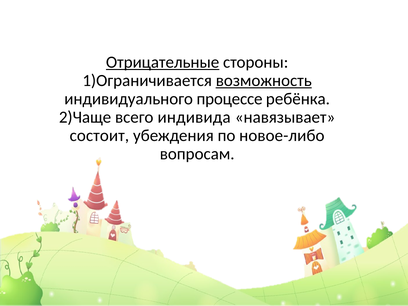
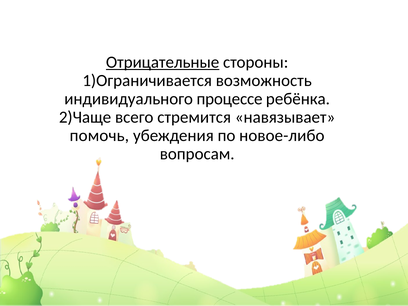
возможность underline: present -> none (264, 81)
индивида: индивида -> стремится (194, 117)
состоит: состоит -> помочь (99, 136)
